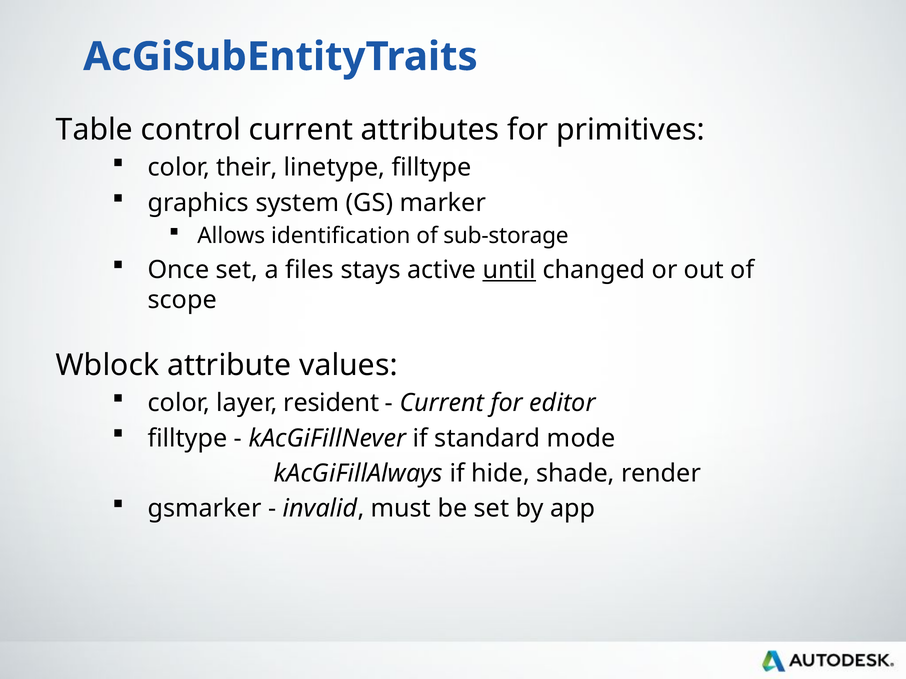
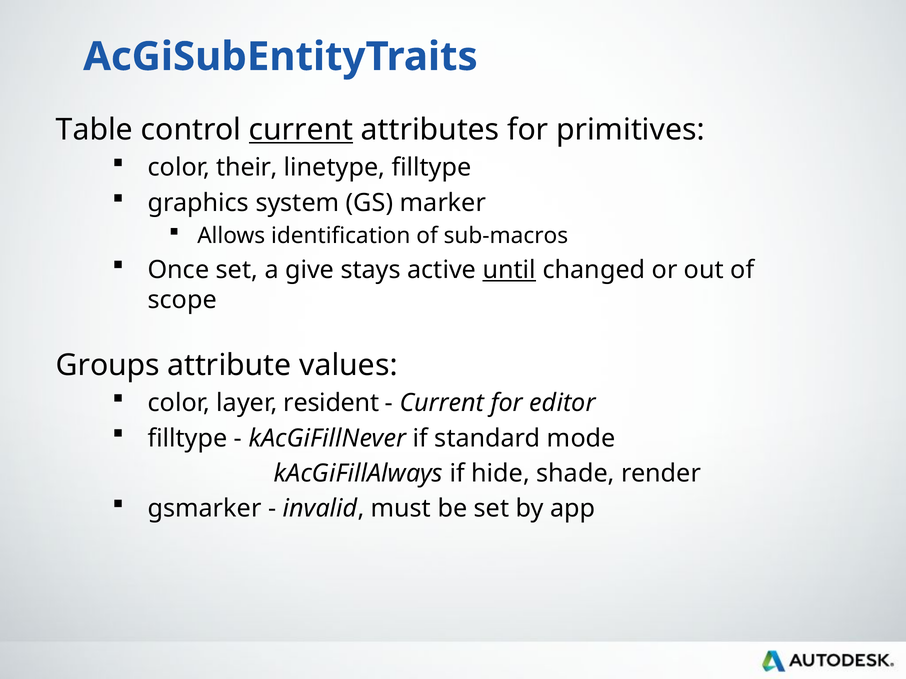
current underline: none -> present (301, 130)
sub-storage: sub-storage -> sub-macros (506, 236)
files: files -> give (310, 270)
Wblock: Wblock -> Groups (108, 365)
